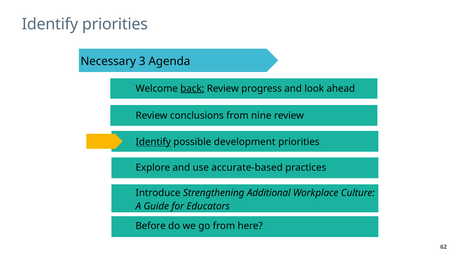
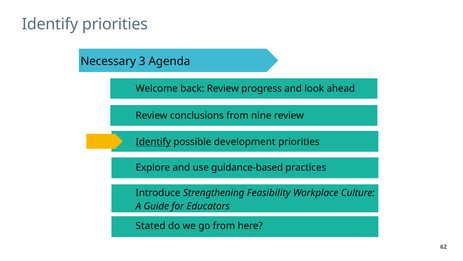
back underline: present -> none (192, 88)
accurate-based: accurate-based -> guidance-based (247, 167)
Additional: Additional -> Feasibility (269, 193)
Before: Before -> Stated (151, 226)
